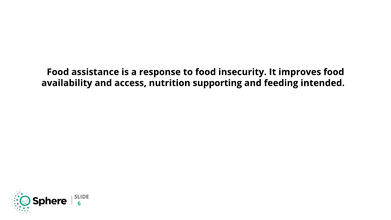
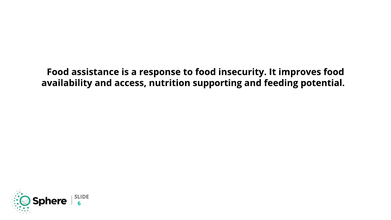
intended: intended -> potential (323, 83)
